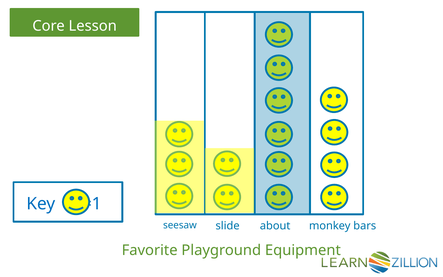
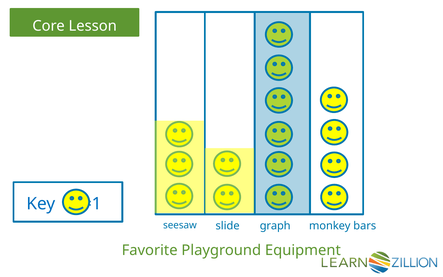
about: about -> graph (275, 226)
